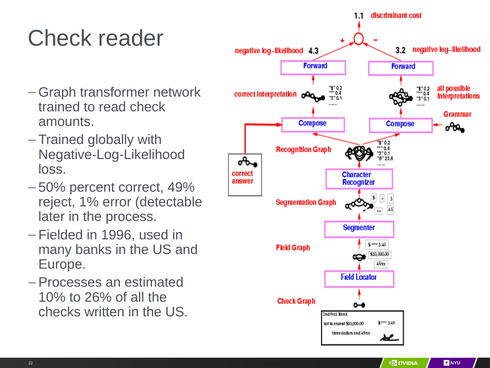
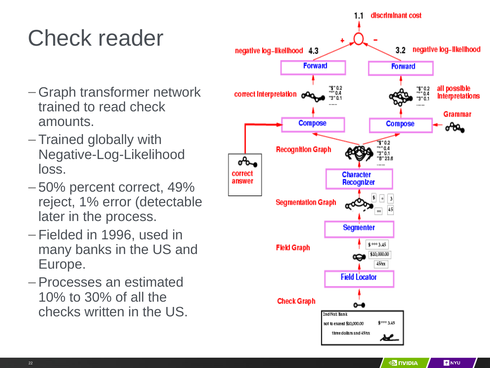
26%: 26% -> 30% (98, 297)
